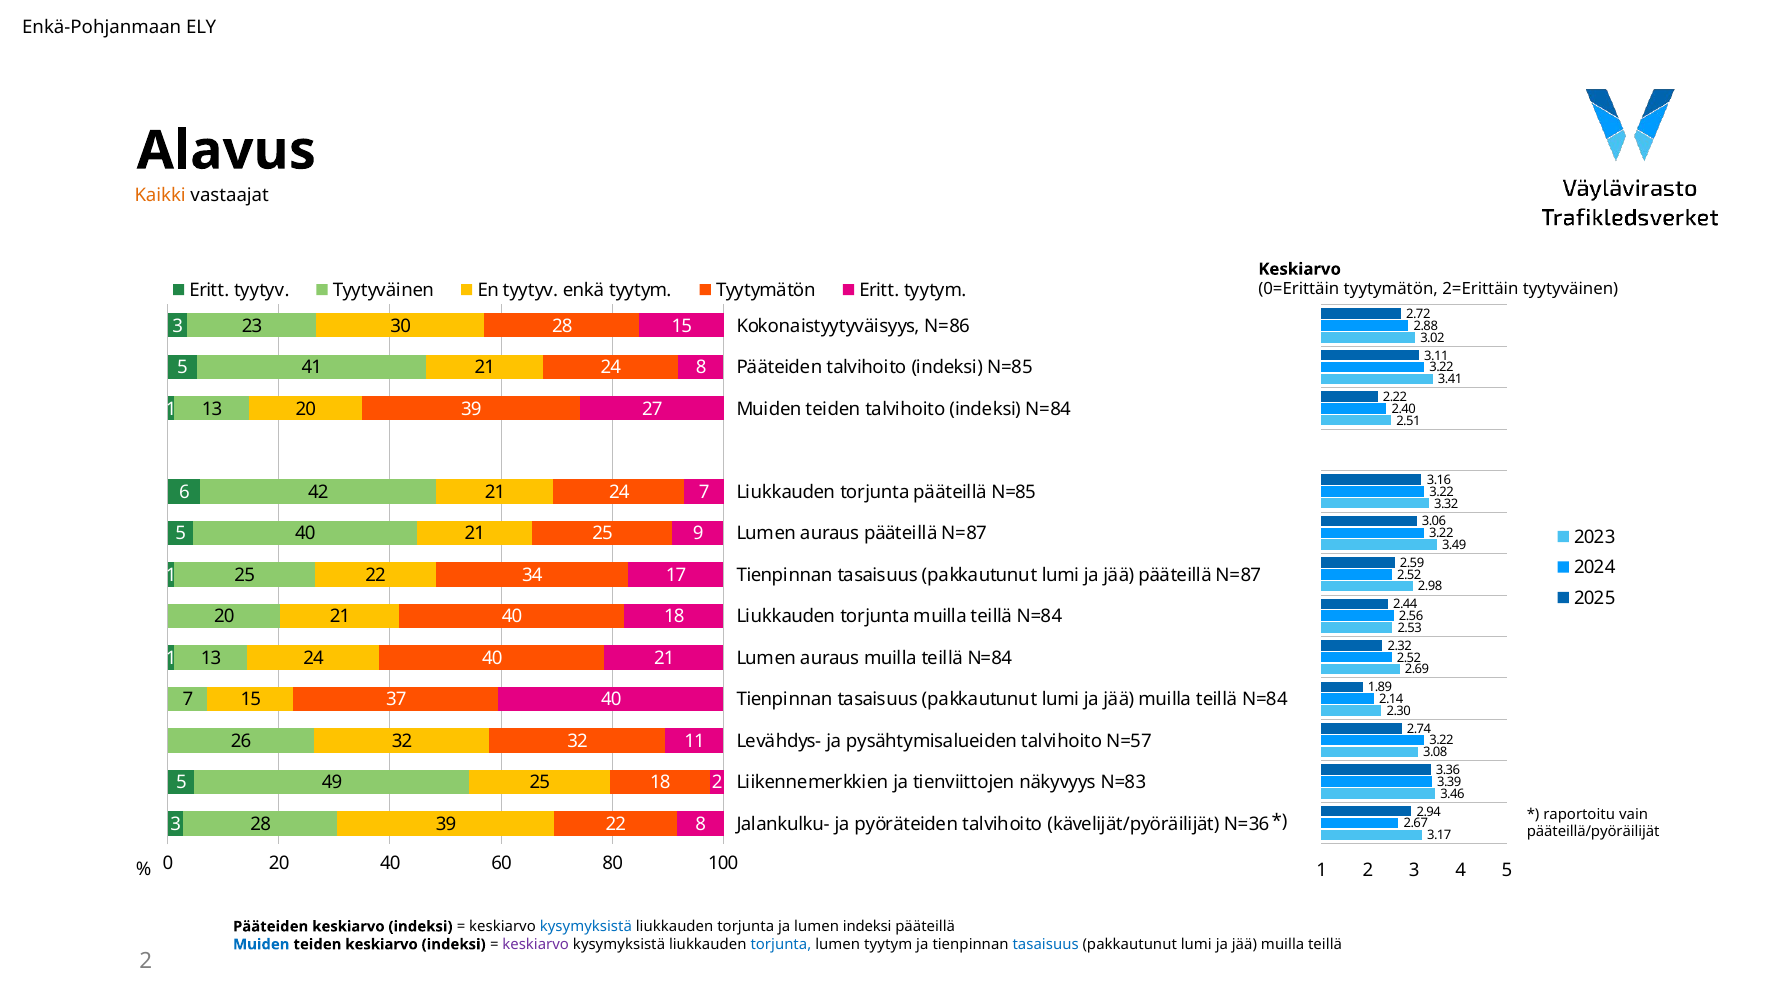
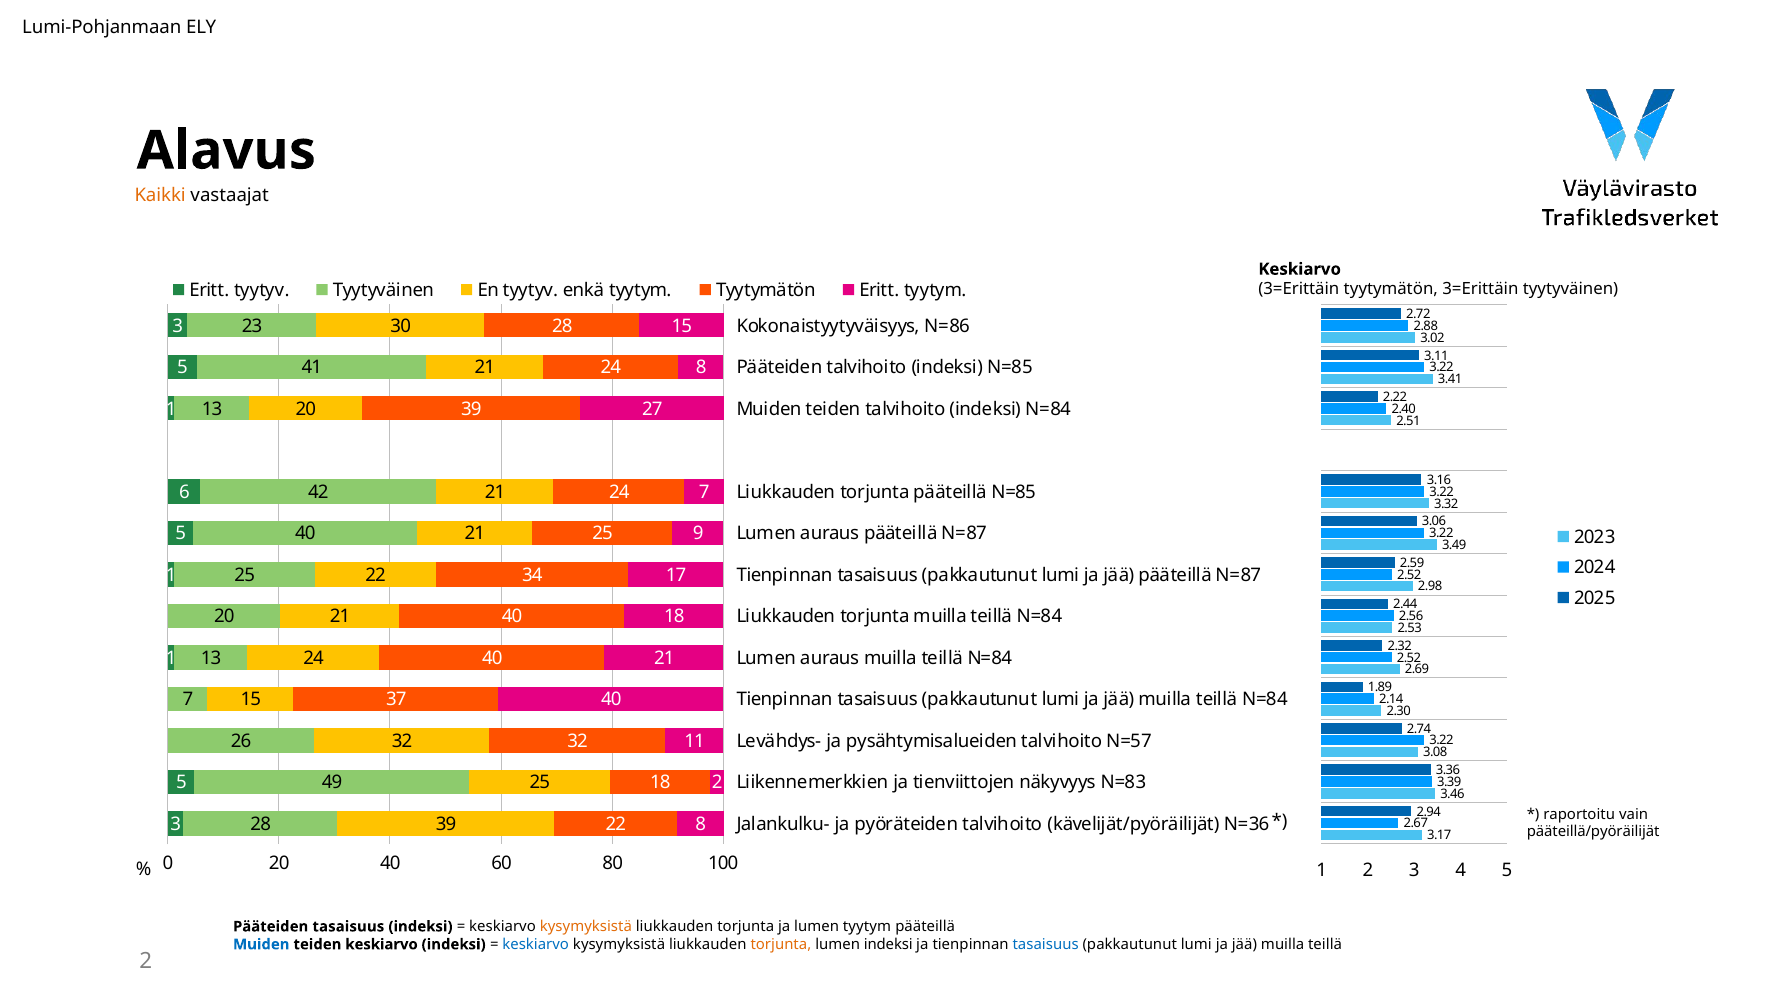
Enkä-Pohjanmaan: Enkä-Pohjanmaan -> Lumi-Pohjanmaan (102, 28)
0=Erittäin: 0=Erittäin -> 3=Erittäin (1299, 289)
tyytymätön 2=Erittäin: 2=Erittäin -> 3=Erittäin (1480, 289)
Pääteiden keskiarvo: keskiarvo -> tasaisuus (348, 927)
kysymyksistä colour: blue -> orange (586, 927)
lumen indeksi: indeksi -> tyytym (867, 927)
keskiarvo colour: purple -> blue (536, 944)
torjunta colour: blue -> orange (781, 944)
lumen tyytym: tyytym -> indeksi (888, 944)
